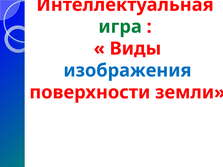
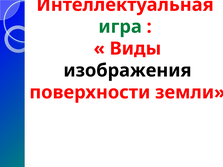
изображения colour: blue -> black (127, 71)
